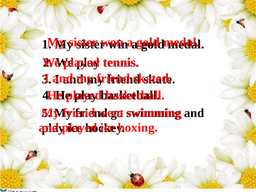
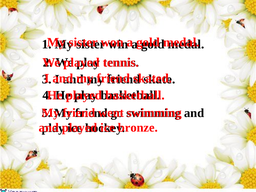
boxing: boxing -> bronze (138, 128)
